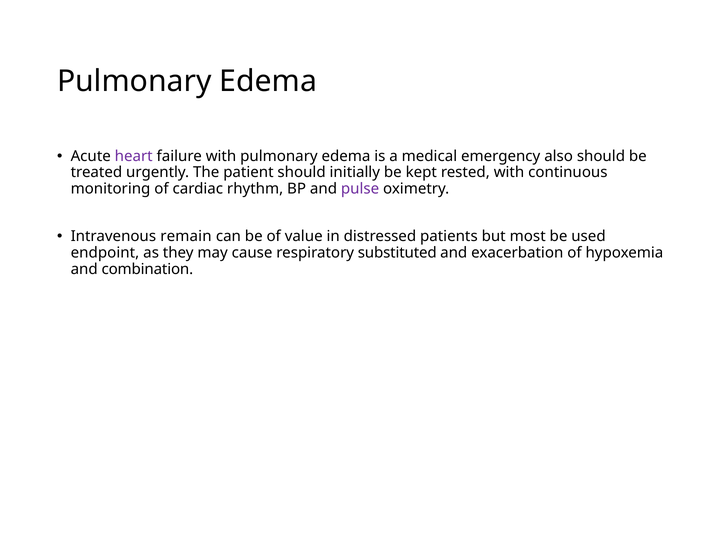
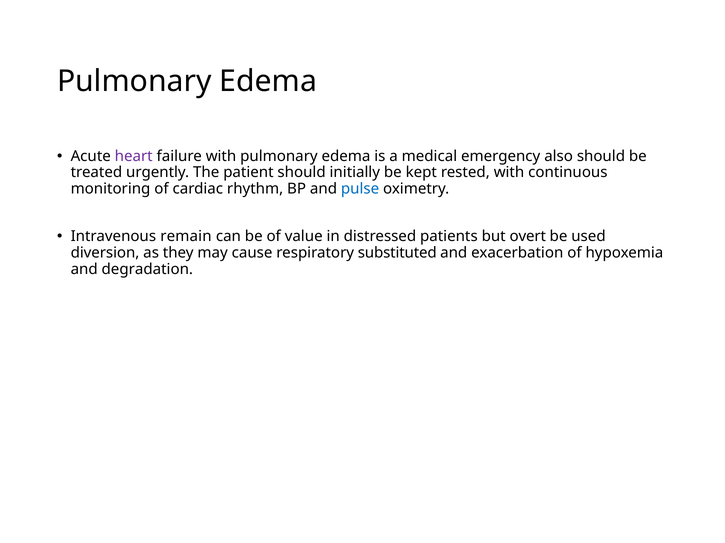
pulse colour: purple -> blue (360, 189)
most: most -> overt (528, 237)
endpoint: endpoint -> diversion (105, 253)
combination: combination -> degradation (147, 269)
